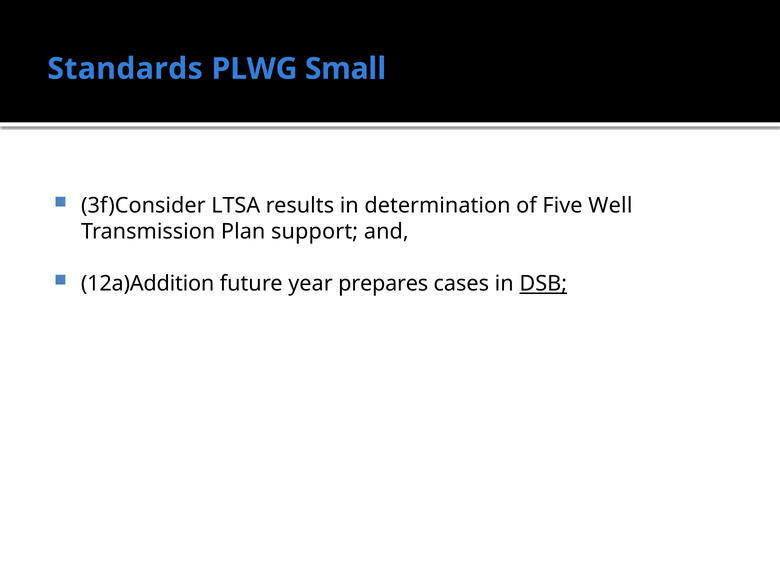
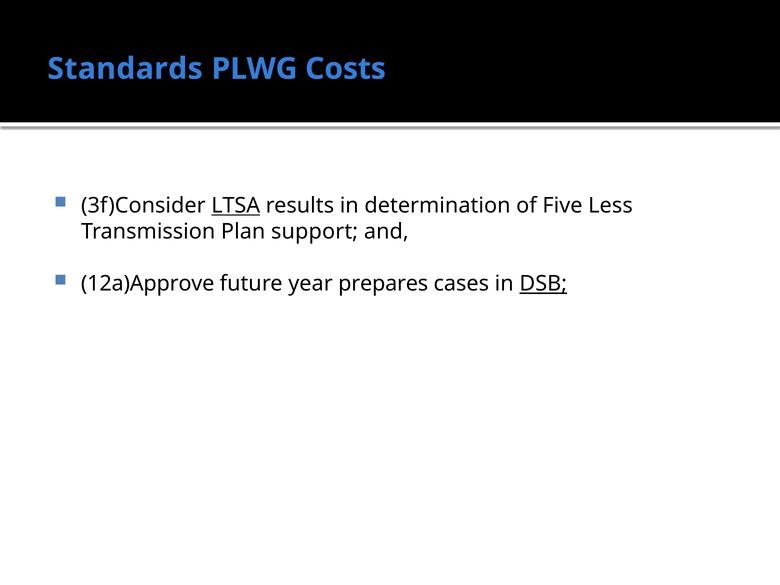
Small: Small -> Costs (346, 69)
LTSA underline: none -> present (236, 206)
Well: Well -> Less (610, 206)
12a)Addition: 12a)Addition -> 12a)Approve (148, 284)
